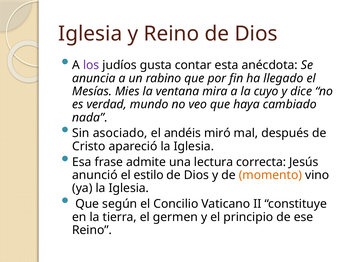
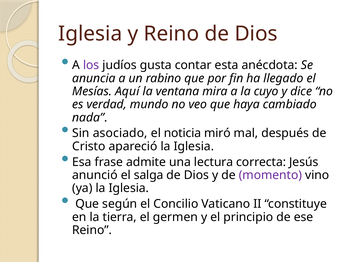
Mies: Mies -> Aquí (127, 91)
andéis: andéis -> noticia (183, 133)
estilo: estilo -> salga (149, 175)
momento colour: orange -> purple (270, 175)
